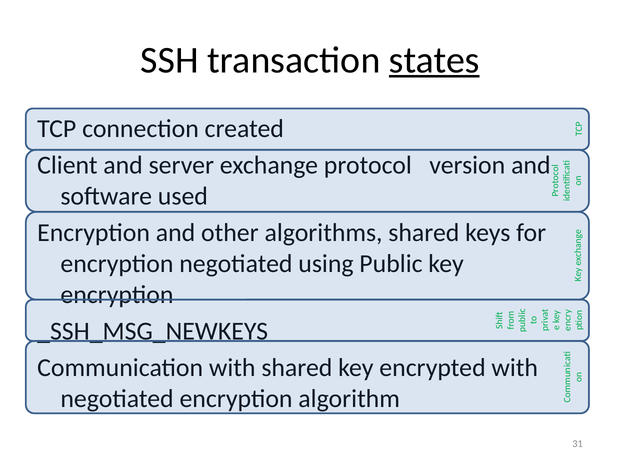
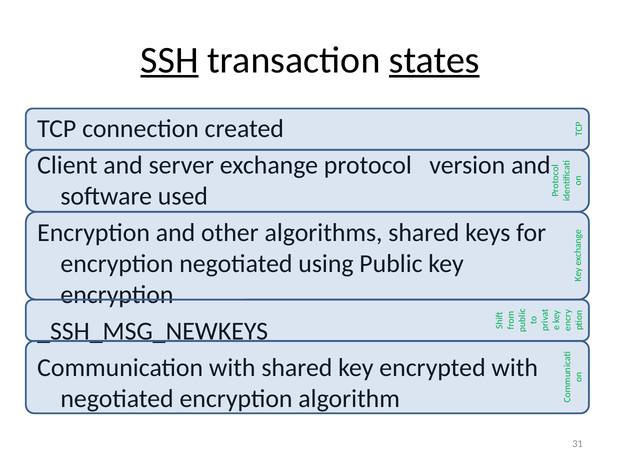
SSH underline: none -> present (170, 60)
